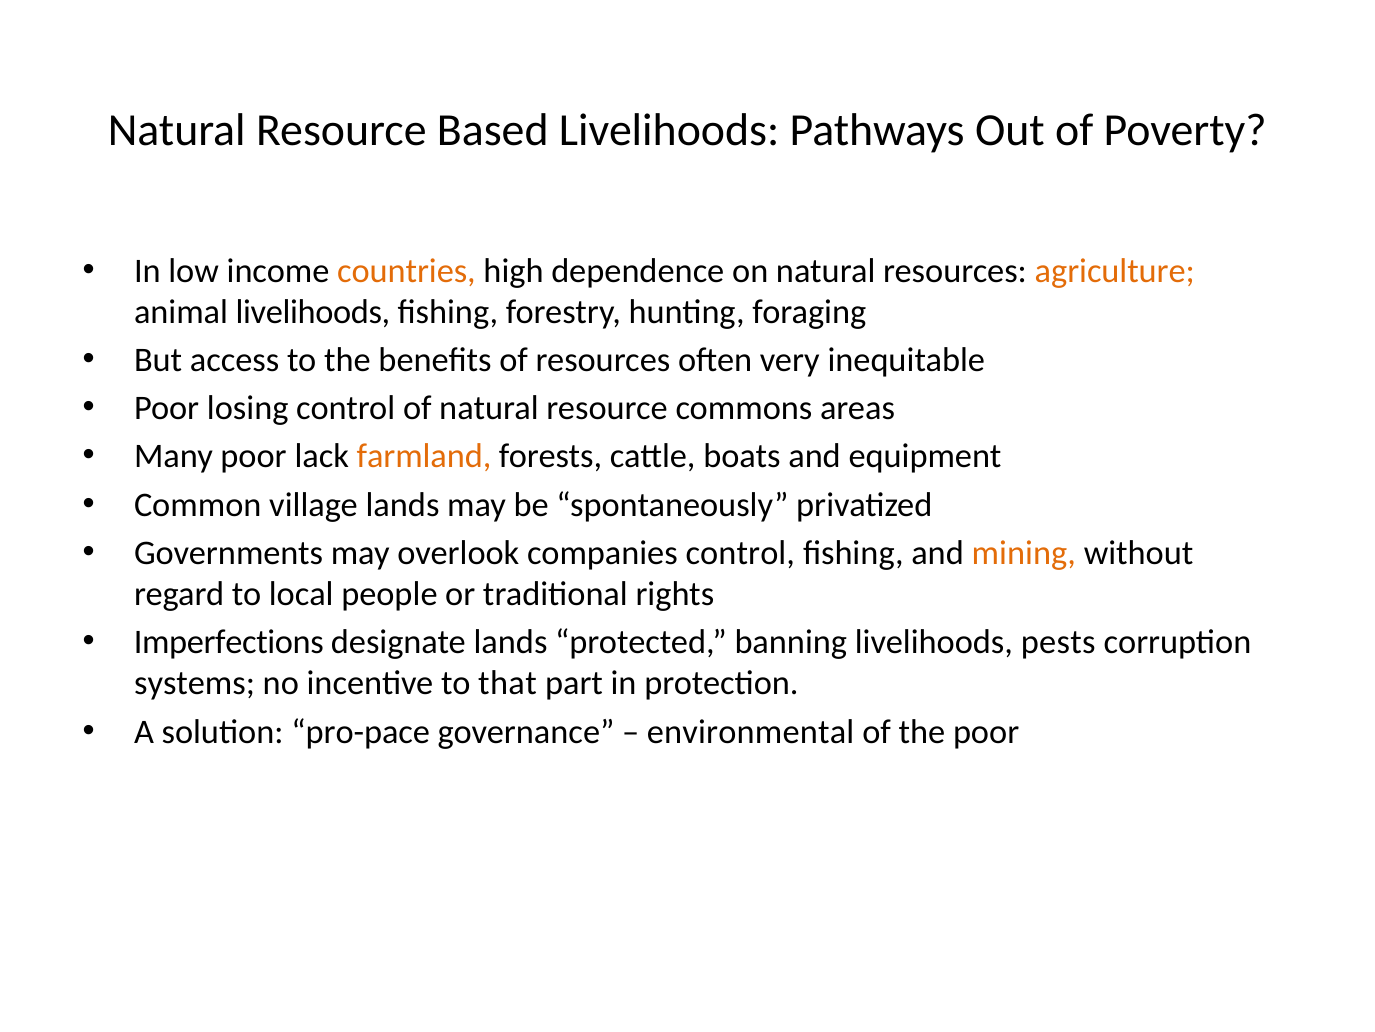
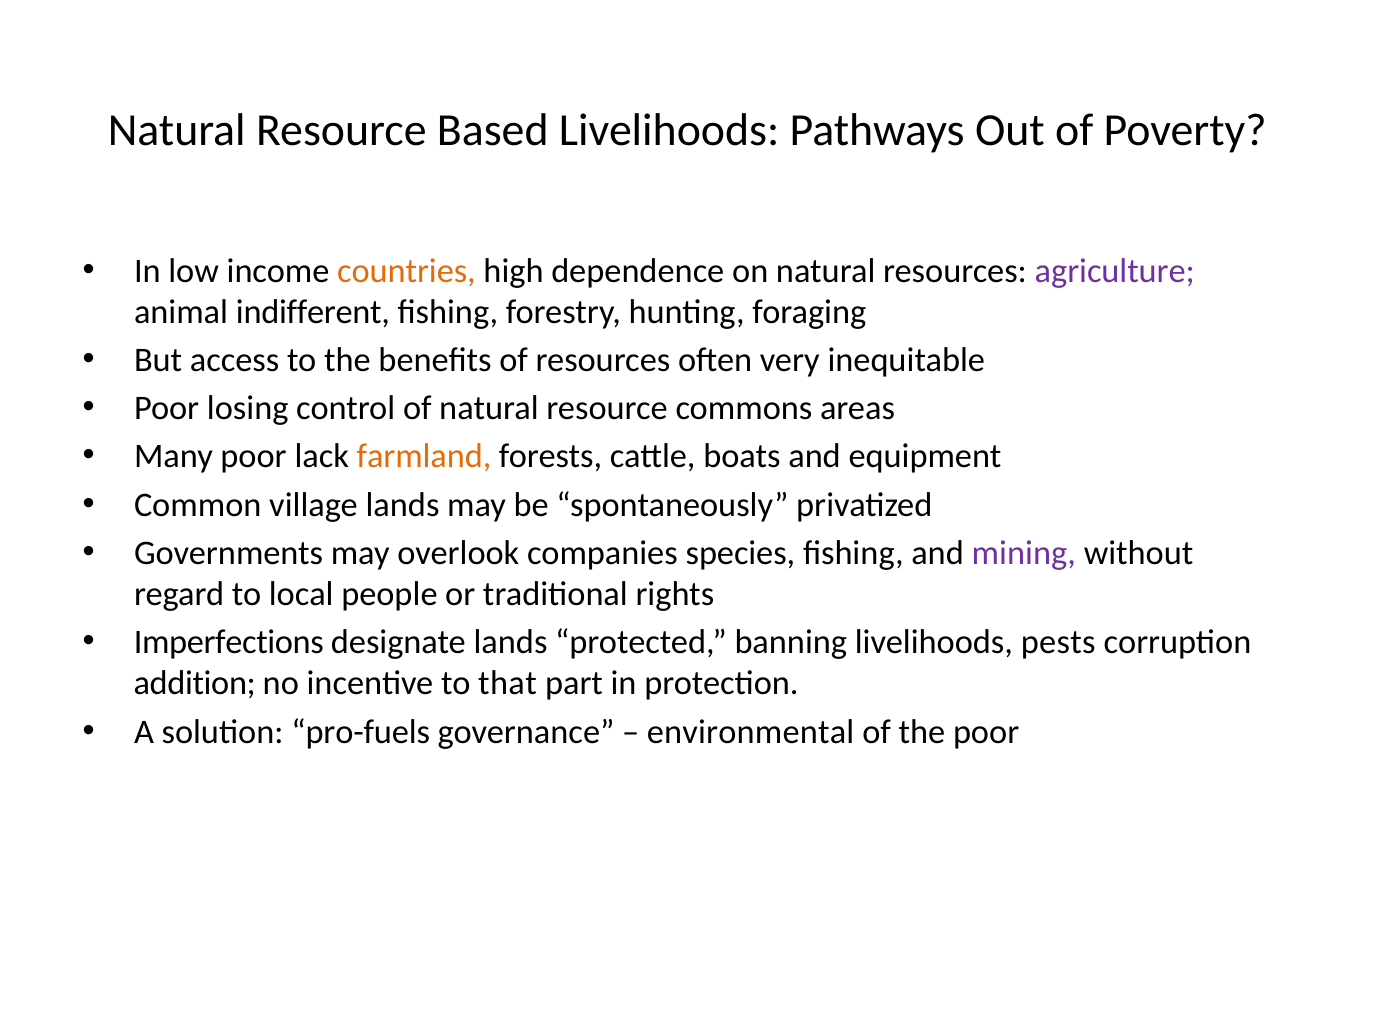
agriculture colour: orange -> purple (1115, 271)
animal livelihoods: livelihoods -> indifferent (313, 312)
companies control: control -> species (740, 552)
mining colour: orange -> purple (1024, 552)
systems: systems -> addition (195, 683)
pro-pace: pro-pace -> pro-fuels (361, 731)
